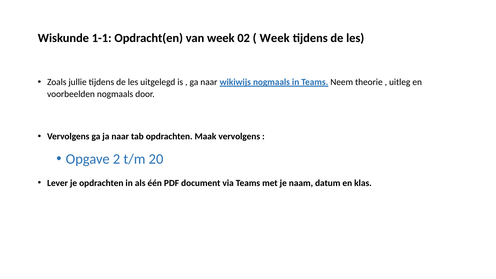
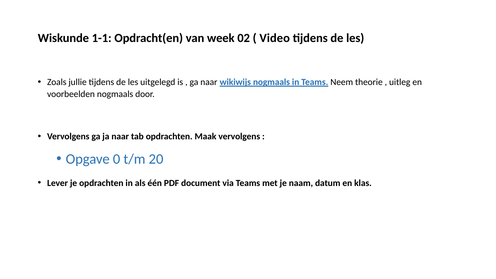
Week: Week -> Video (275, 38)
2: 2 -> 0 (117, 159)
